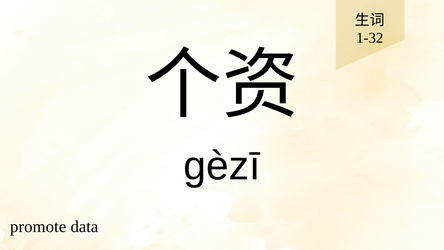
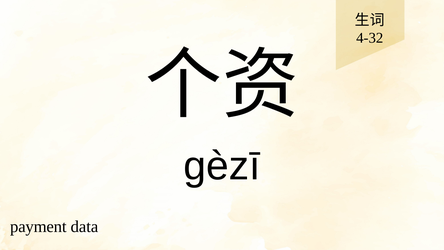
1-32: 1-32 -> 4-32 (370, 38)
promote: promote -> payment (38, 226)
